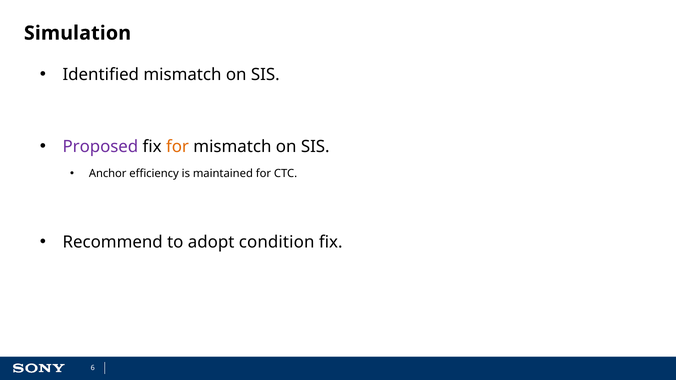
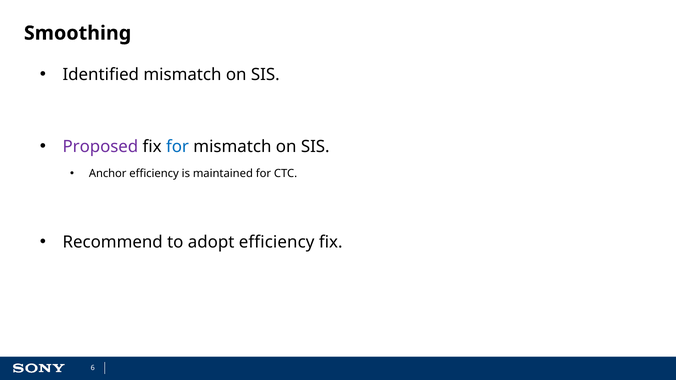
Simulation: Simulation -> Smoothing (78, 33)
for colour: orange -> blue (177, 147)
adopt condition: condition -> efficiency (277, 242)
